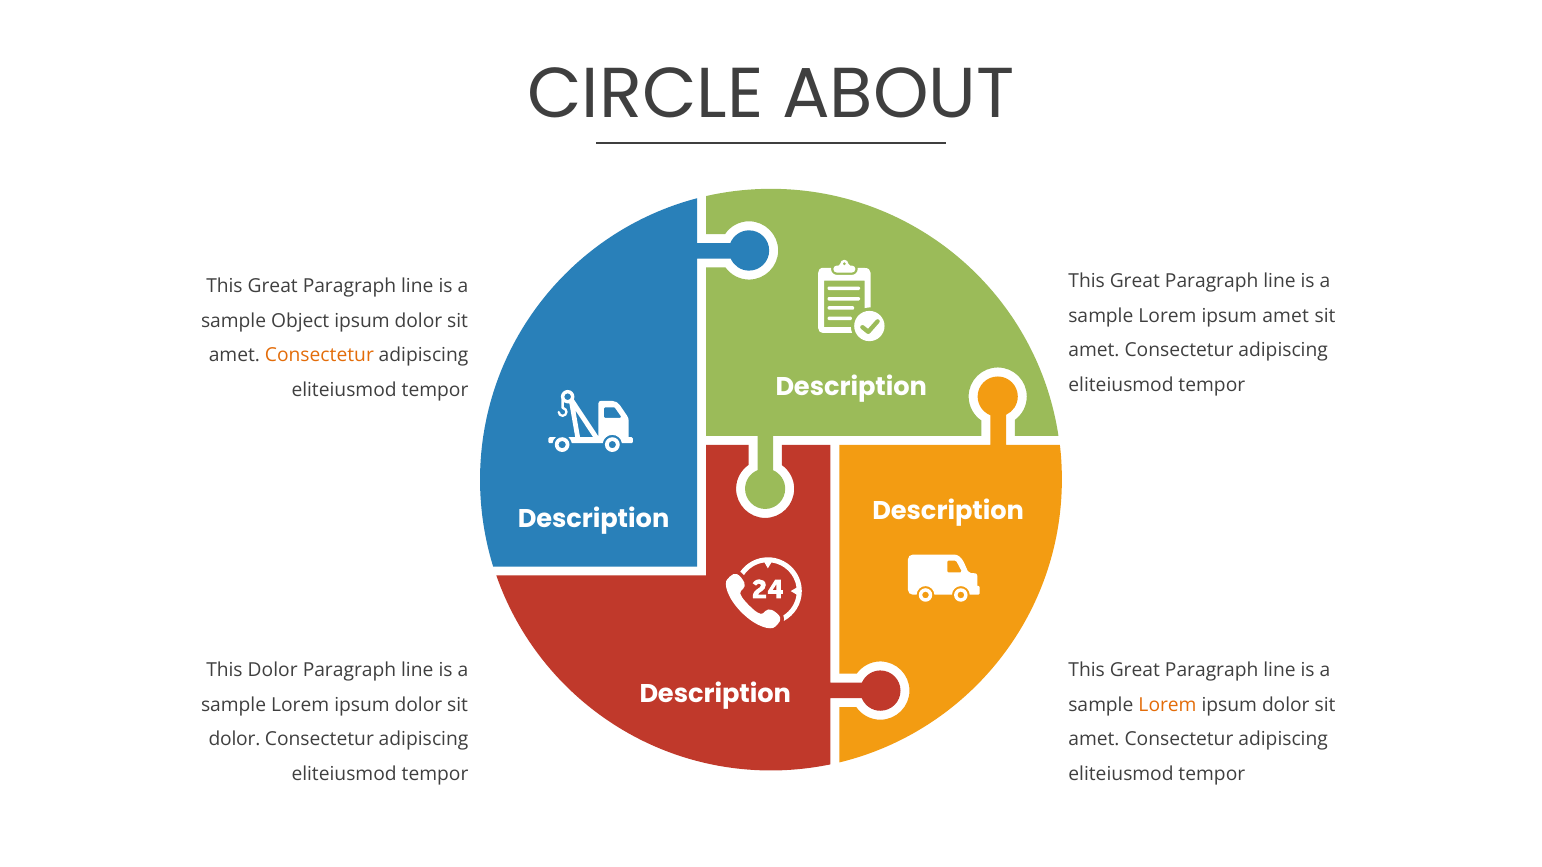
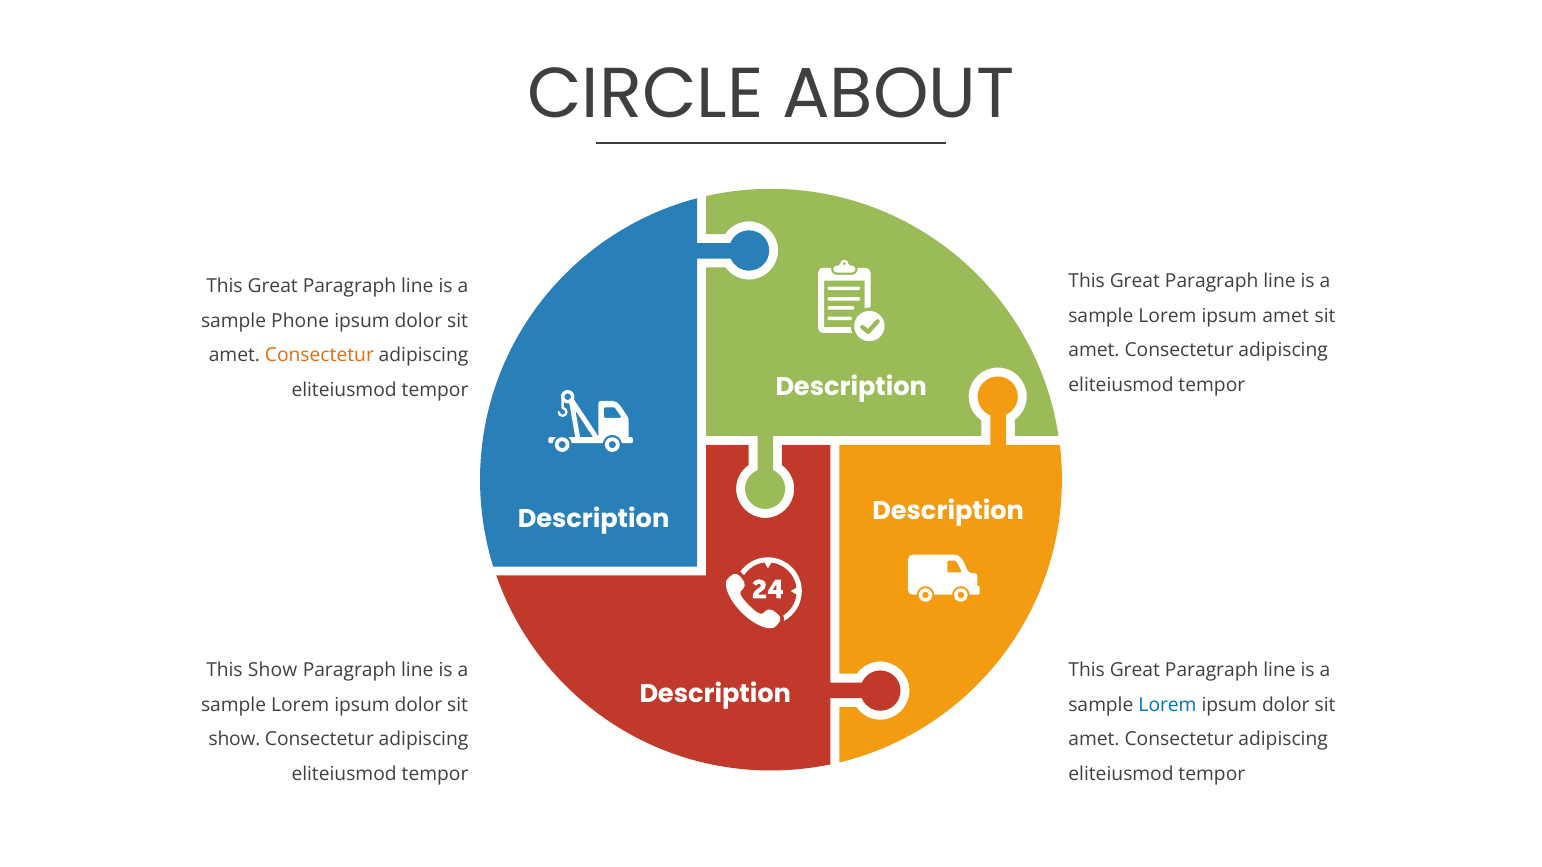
Object: Object -> Phone (300, 321)
This Dolor: Dolor -> Show (273, 670)
Lorem colour: orange -> blue (1168, 705)
dolor: dolor -> show (234, 740)
